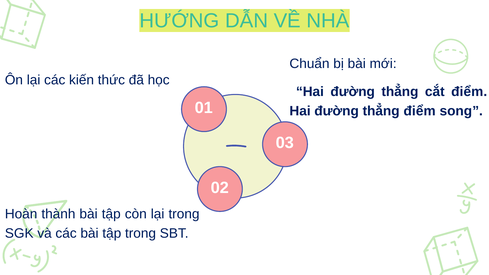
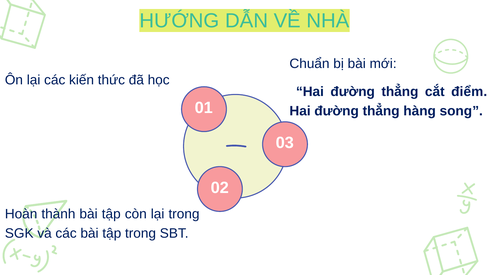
thẳng điểm: điểm -> hàng (420, 111)
